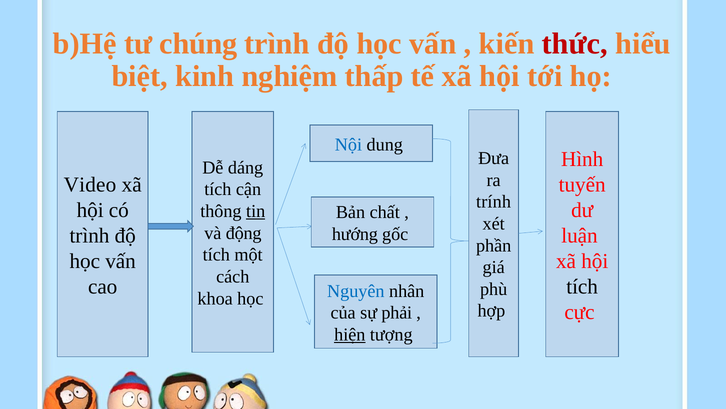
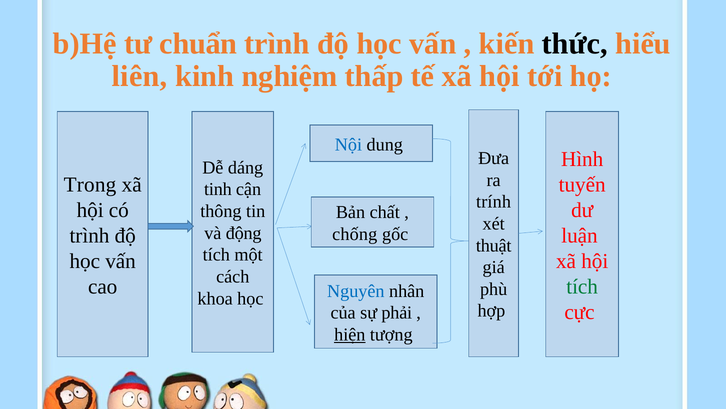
chúng: chúng -> chuẩn (198, 44)
thức colour: red -> black (575, 44)
biệt: biệt -> liên (140, 76)
Video: Video -> Trong (90, 184)
tích: tích -> tinh (218, 189)
tin underline: present -> none (256, 211)
hướng: hướng -> chống (355, 234)
phần: phần -> thuật (494, 245)
tích colour: black -> green (582, 286)
